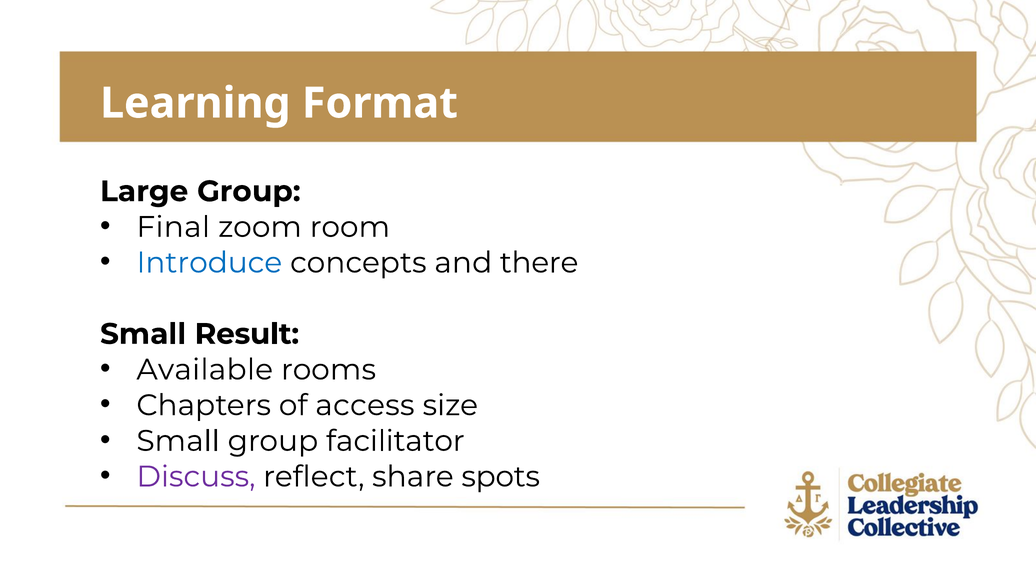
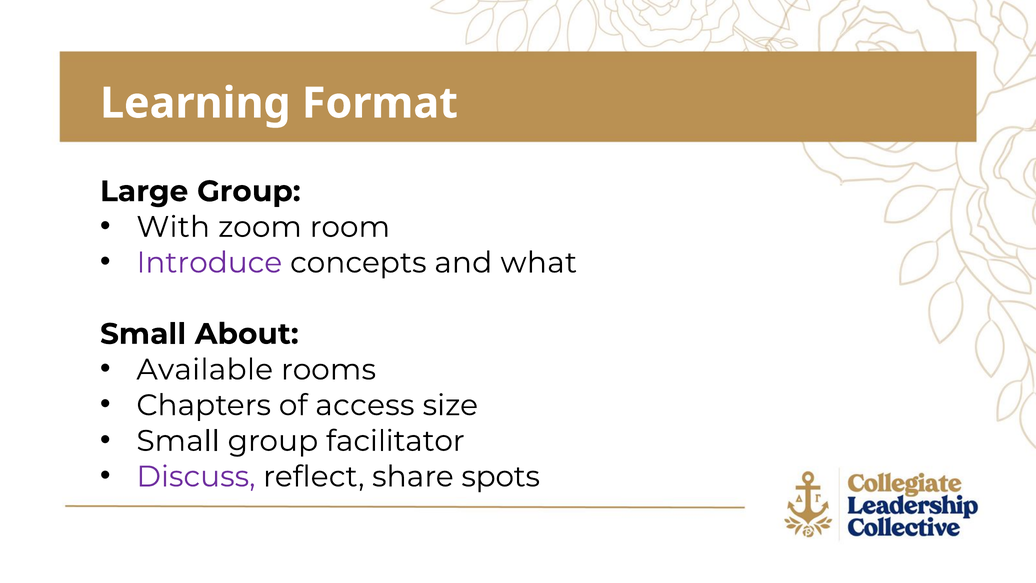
Final: Final -> With (173, 227)
Introduce colour: blue -> purple (209, 263)
there: there -> what (539, 263)
Result: Result -> About (247, 334)
